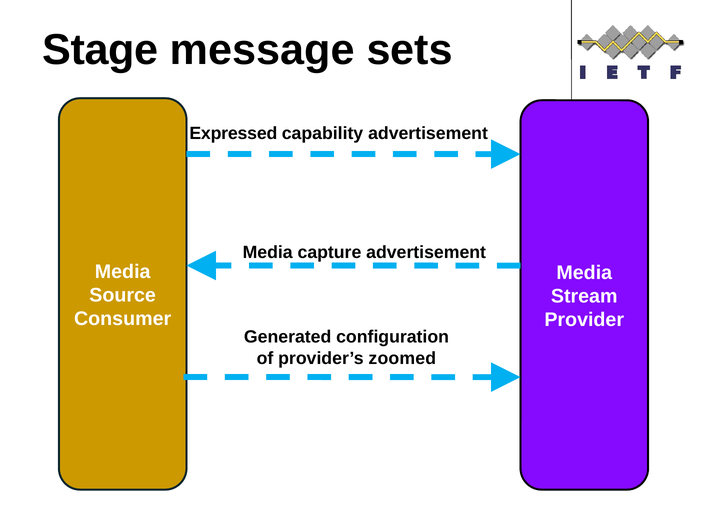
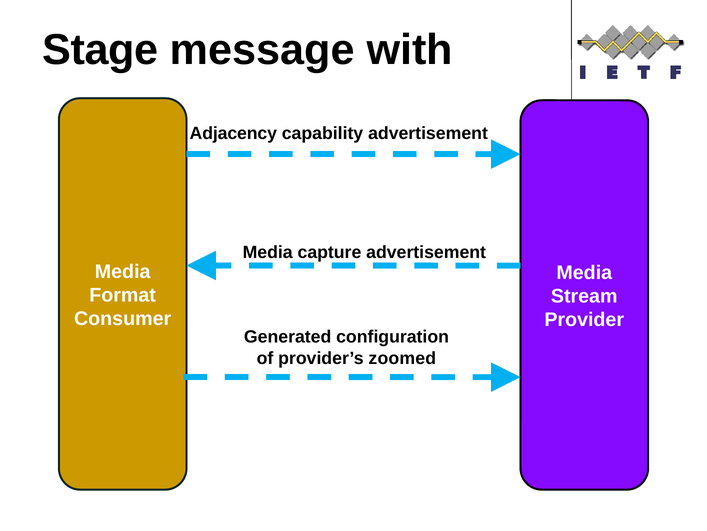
sets: sets -> with (410, 50)
Expressed: Expressed -> Adjacency (233, 133)
Source: Source -> Format (123, 295)
